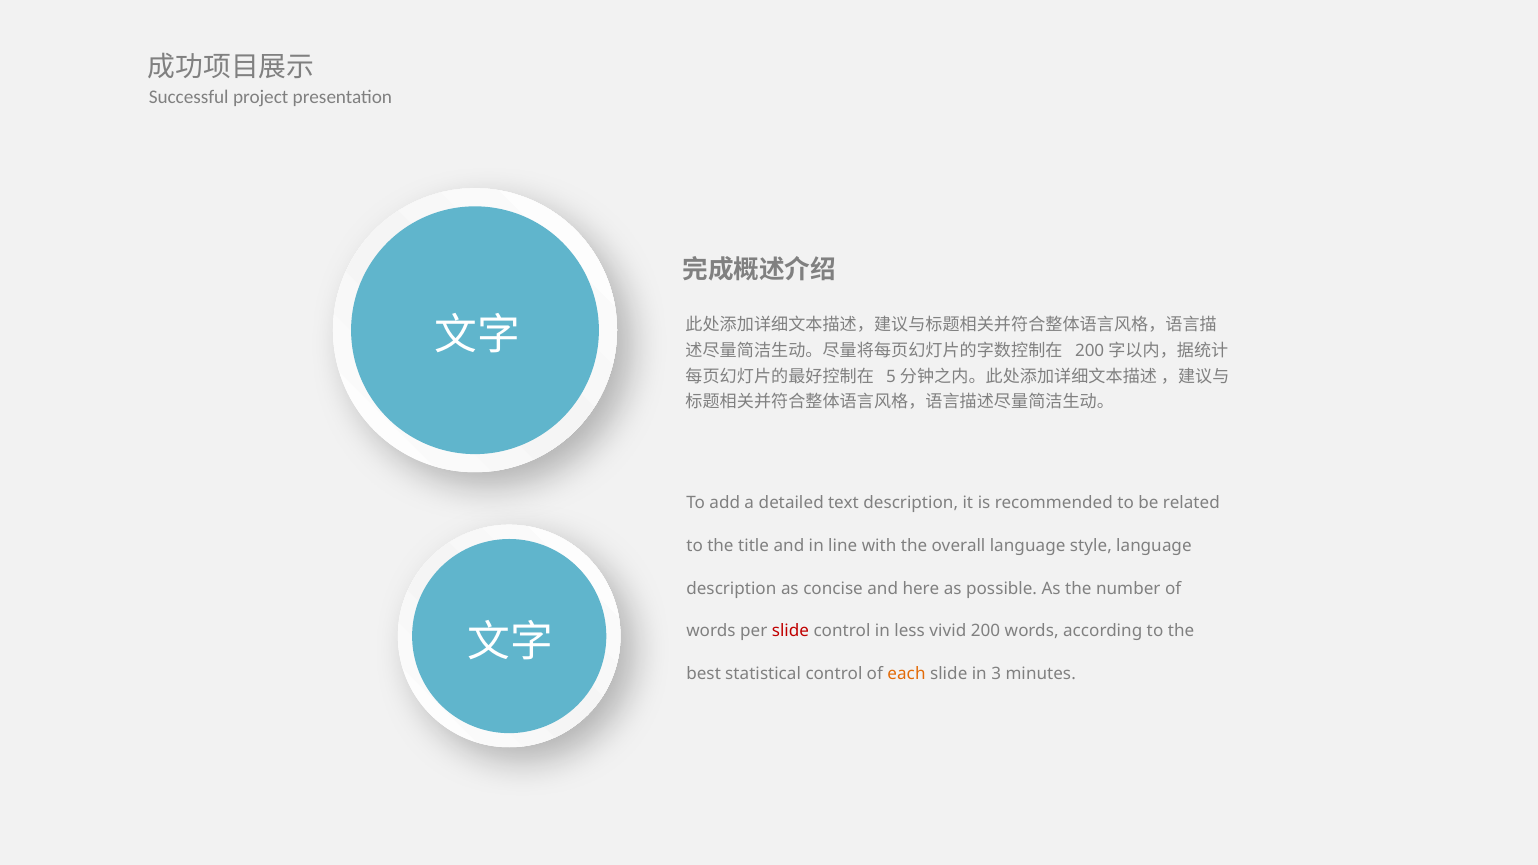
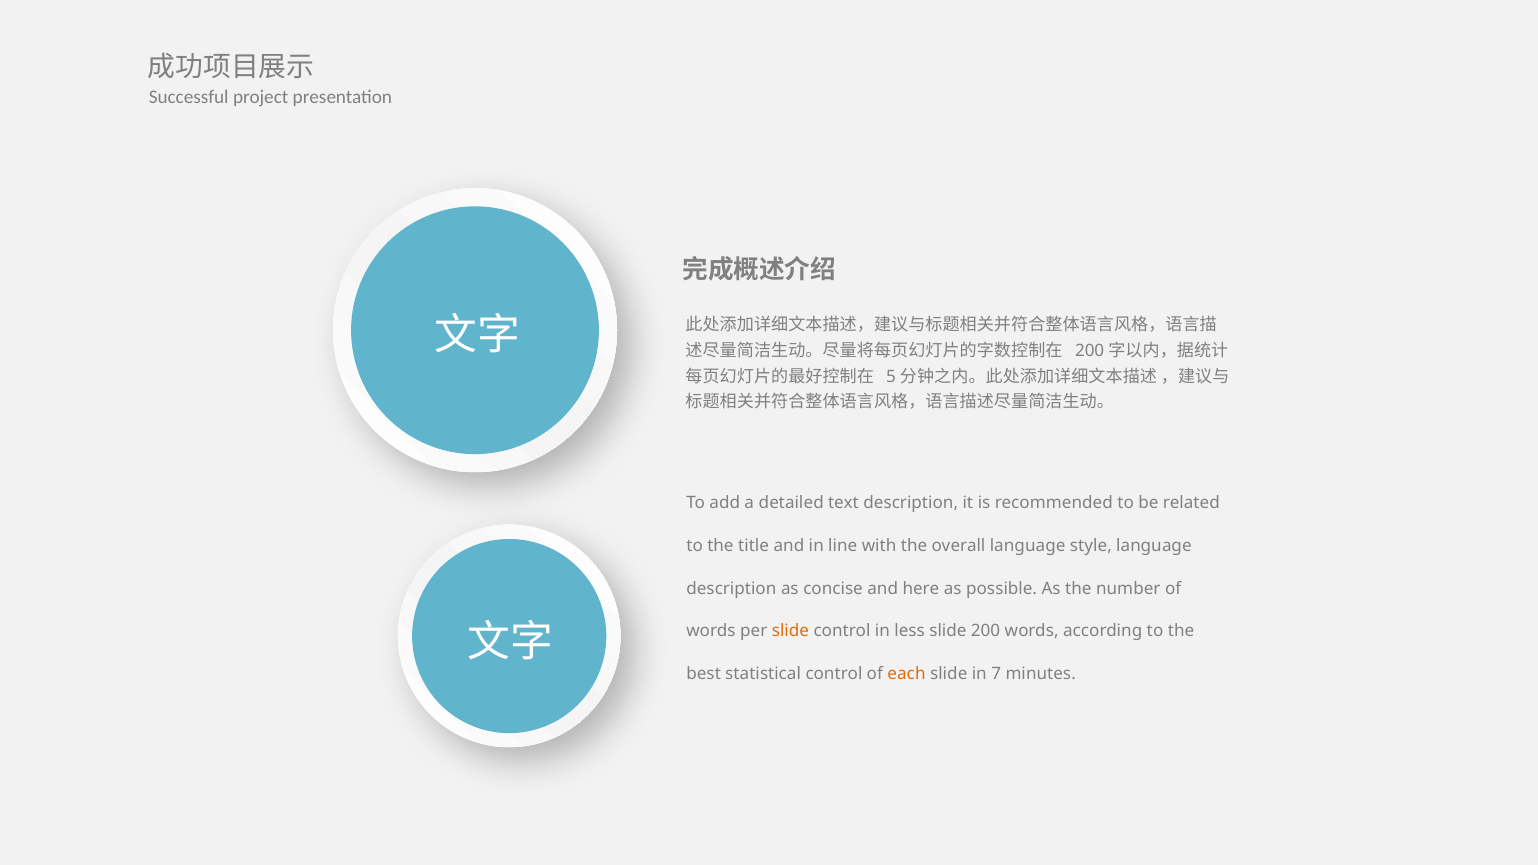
slide colour: red -> orange (790, 631)
less vivid: vivid -> slide (948, 631)
3: 3 -> 7 (996, 674)
